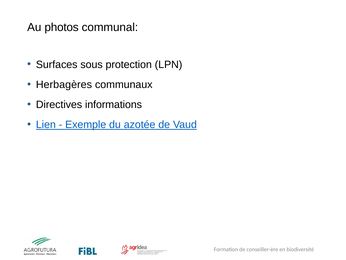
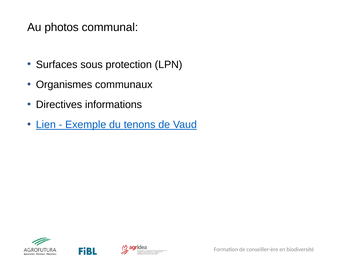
Herbagères: Herbagères -> Organismes (64, 84)
azotée: azotée -> tenons (140, 124)
